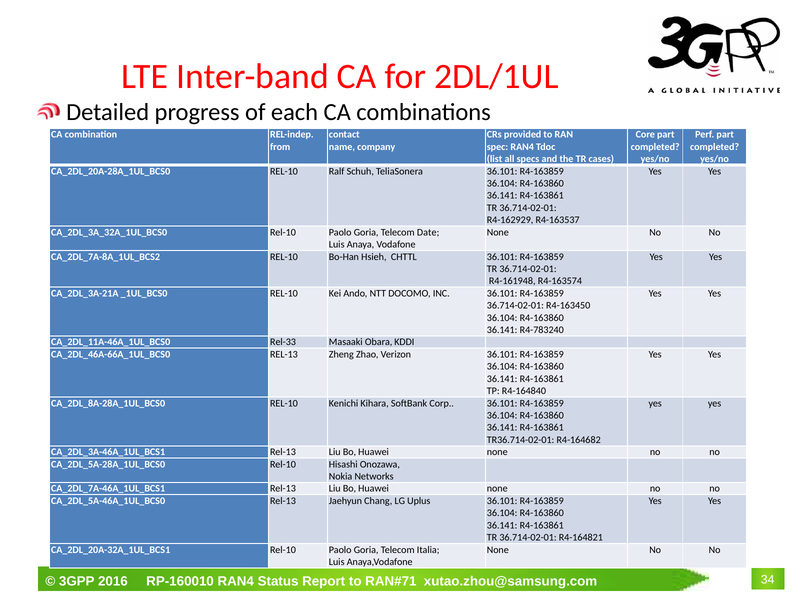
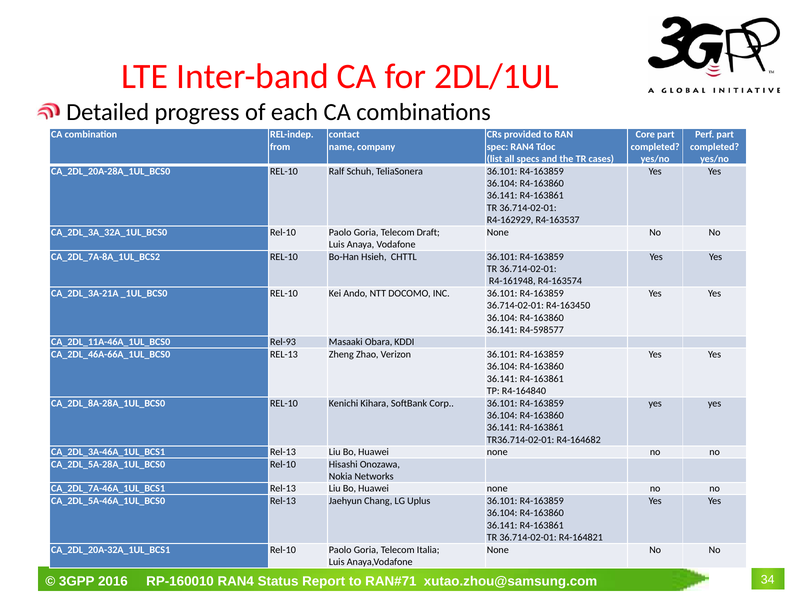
Date: Date -> Draft (428, 232)
R4-783240: R4-783240 -> R4-598577 (542, 330)
Rel-33: Rel-33 -> Rel-93 (283, 342)
